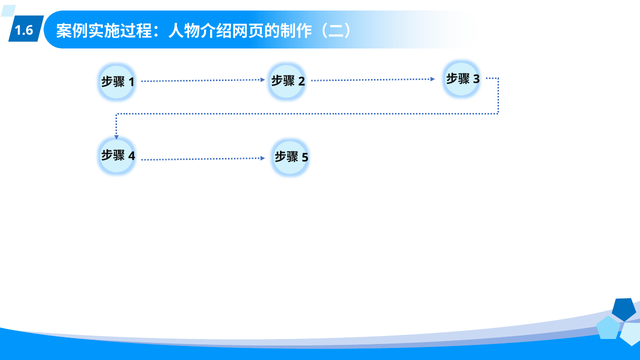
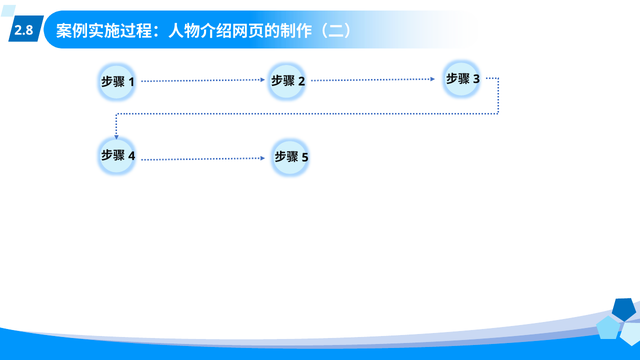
1.6: 1.6 -> 2.8 (24, 30)
